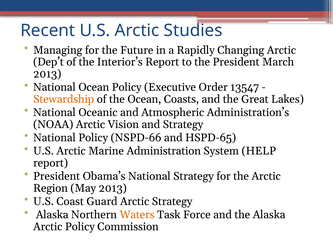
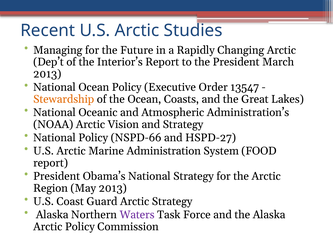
HSPD-65: HSPD-65 -> HSPD-27 (211, 138)
HELP: HELP -> FOOD (259, 151)
Waters colour: orange -> purple (137, 215)
